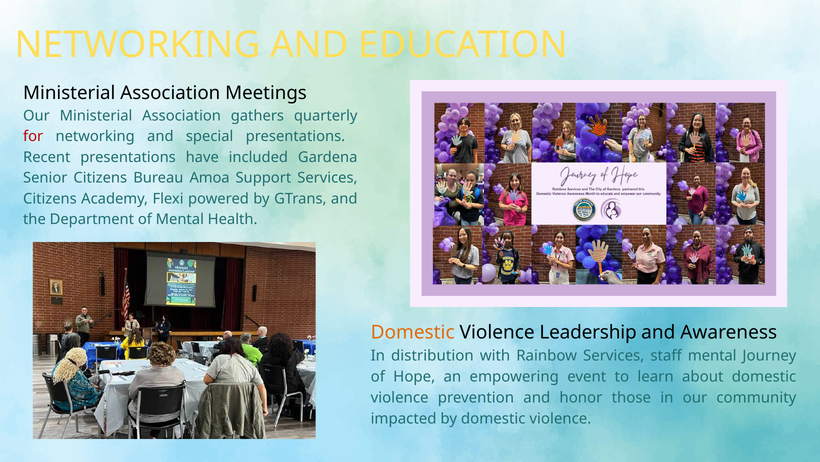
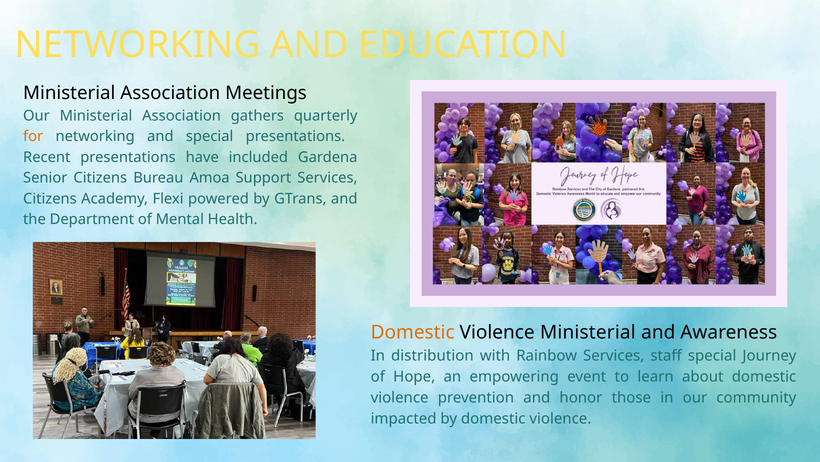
for colour: red -> orange (33, 136)
Violence Leadership: Leadership -> Ministerial (588, 332)
staff mental: mental -> special (712, 355)
